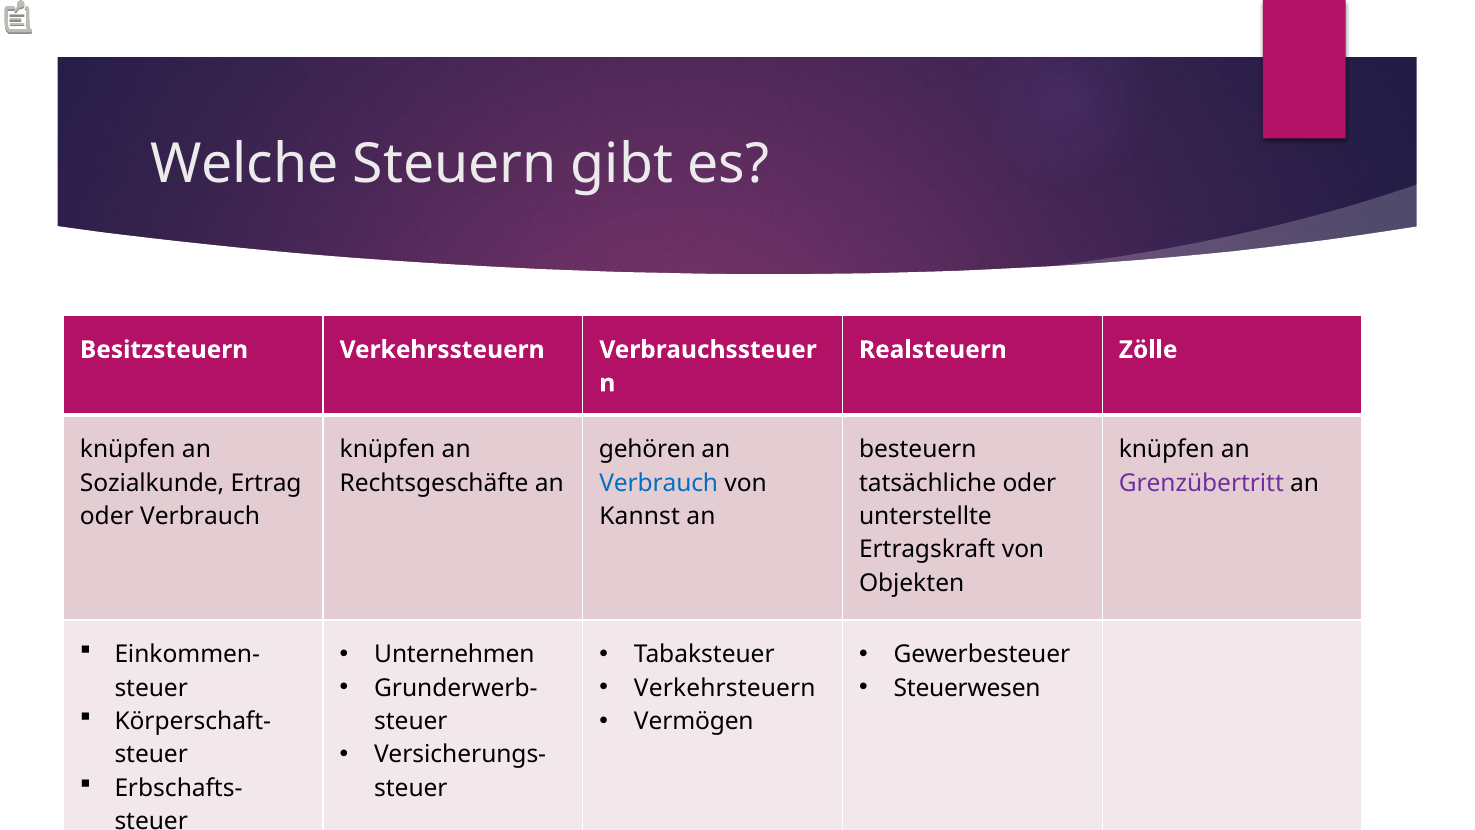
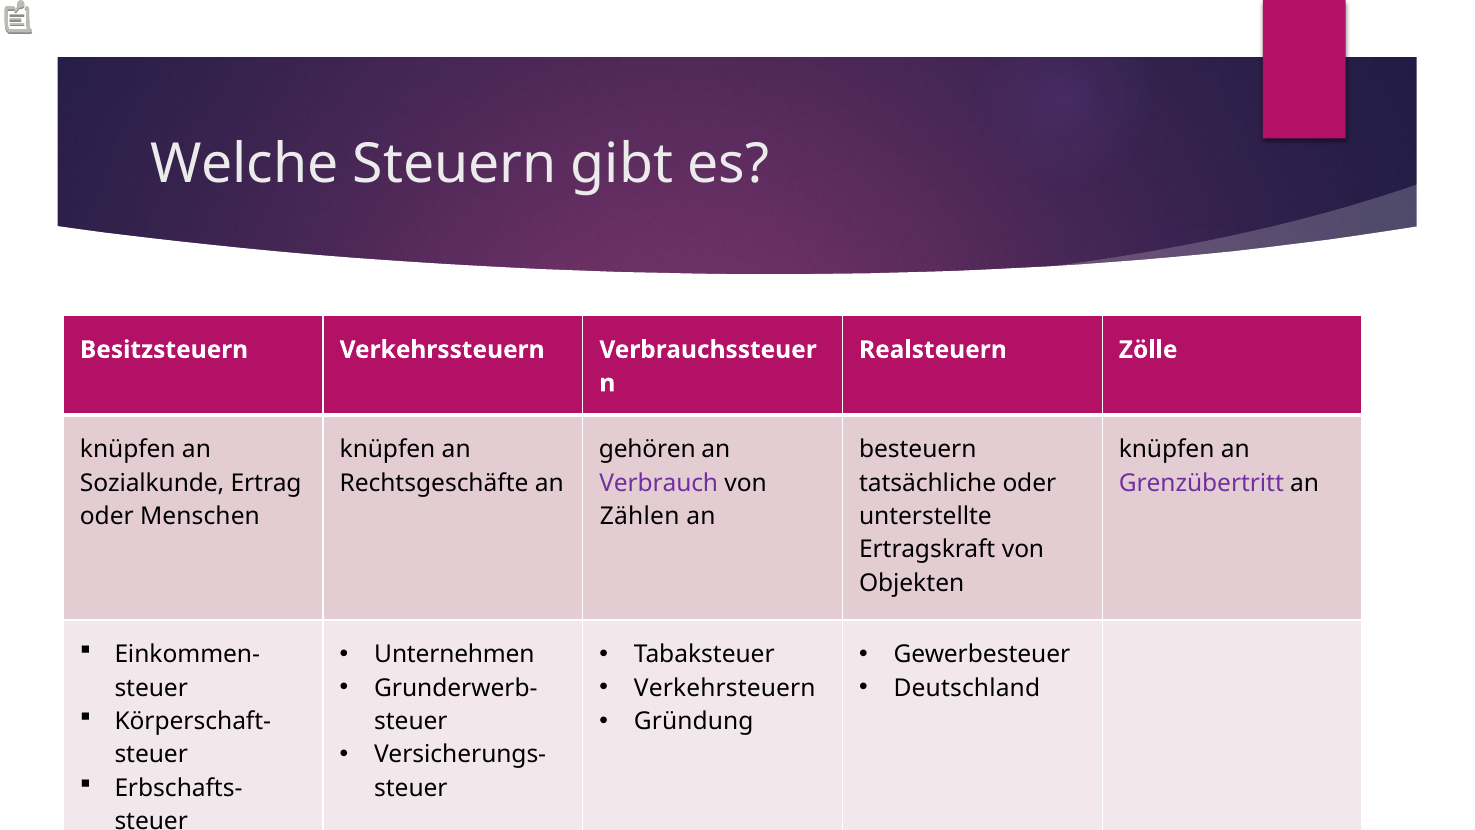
Verbrauch colour: blue -> purple (659, 483)
oder Verbrauch: Verbrauch -> Menschen (200, 516)
Kannst: Kannst -> Zählen (640, 516)
Steuerwesen: Steuerwesen -> Deutschland (967, 688)
Vermögen: Vermögen -> Gründung (694, 721)
